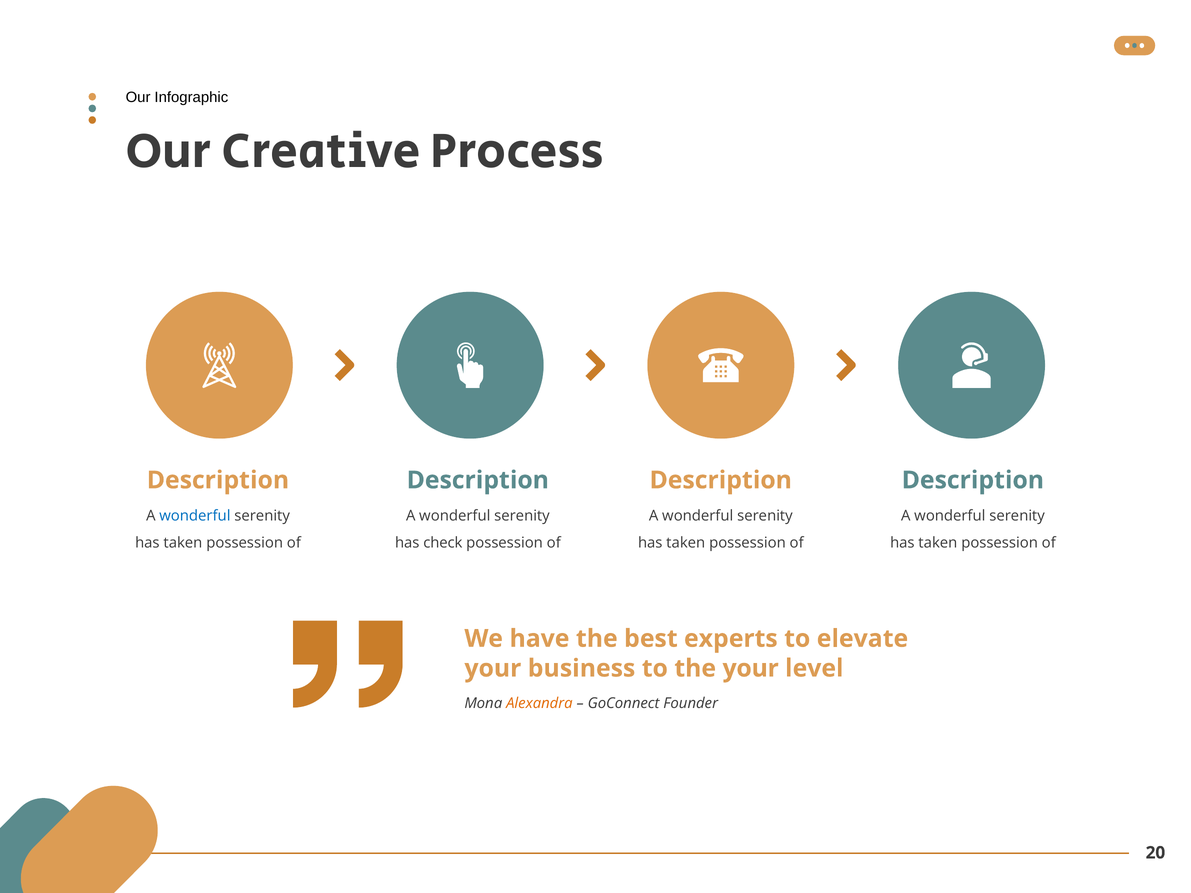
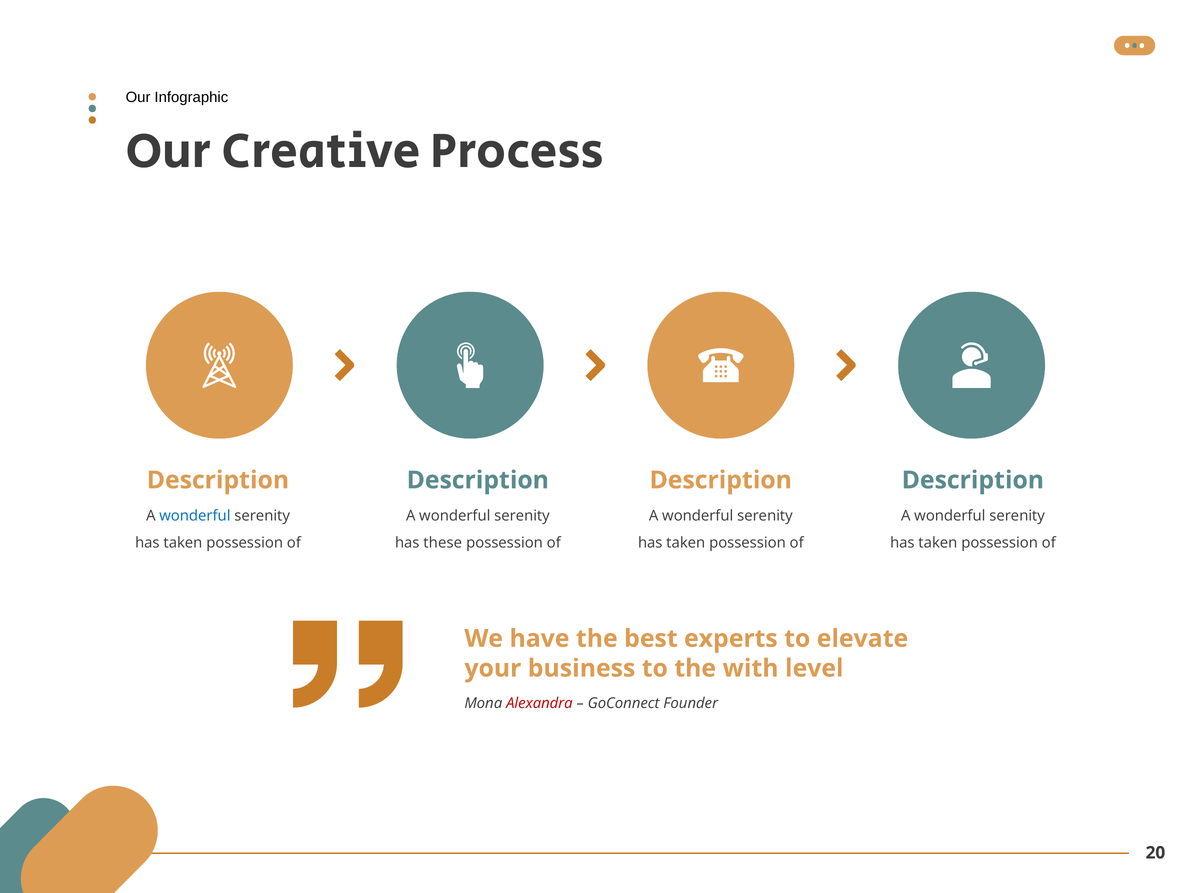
check: check -> these (443, 543)
the your: your -> with (751, 669)
Alexandra colour: orange -> red (539, 703)
